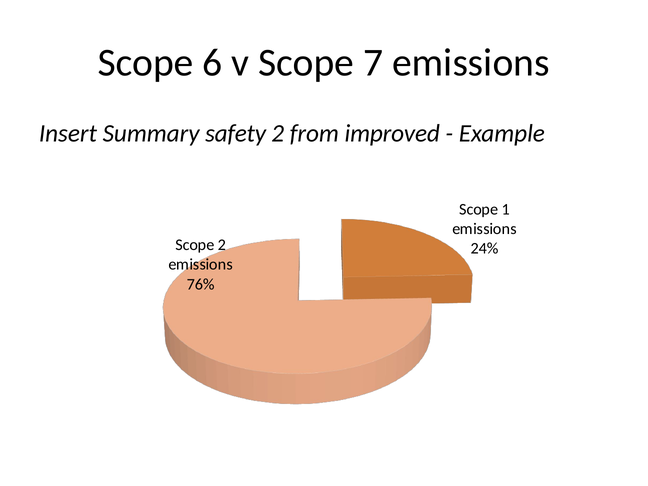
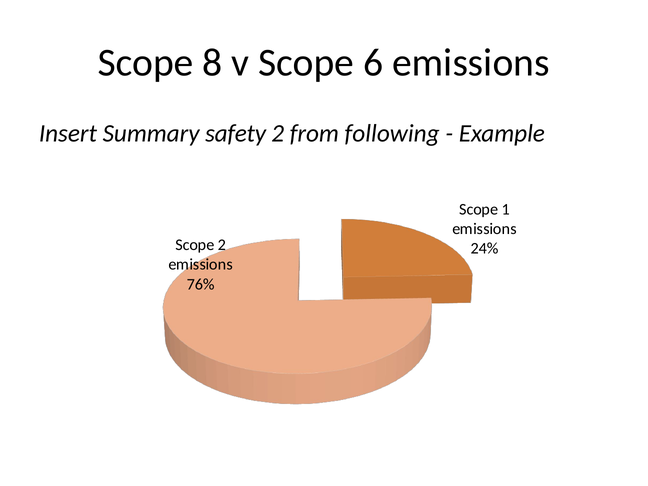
6: 6 -> 8 (212, 63)
7: 7 -> 6 (373, 63)
improved: improved -> following (392, 134)
